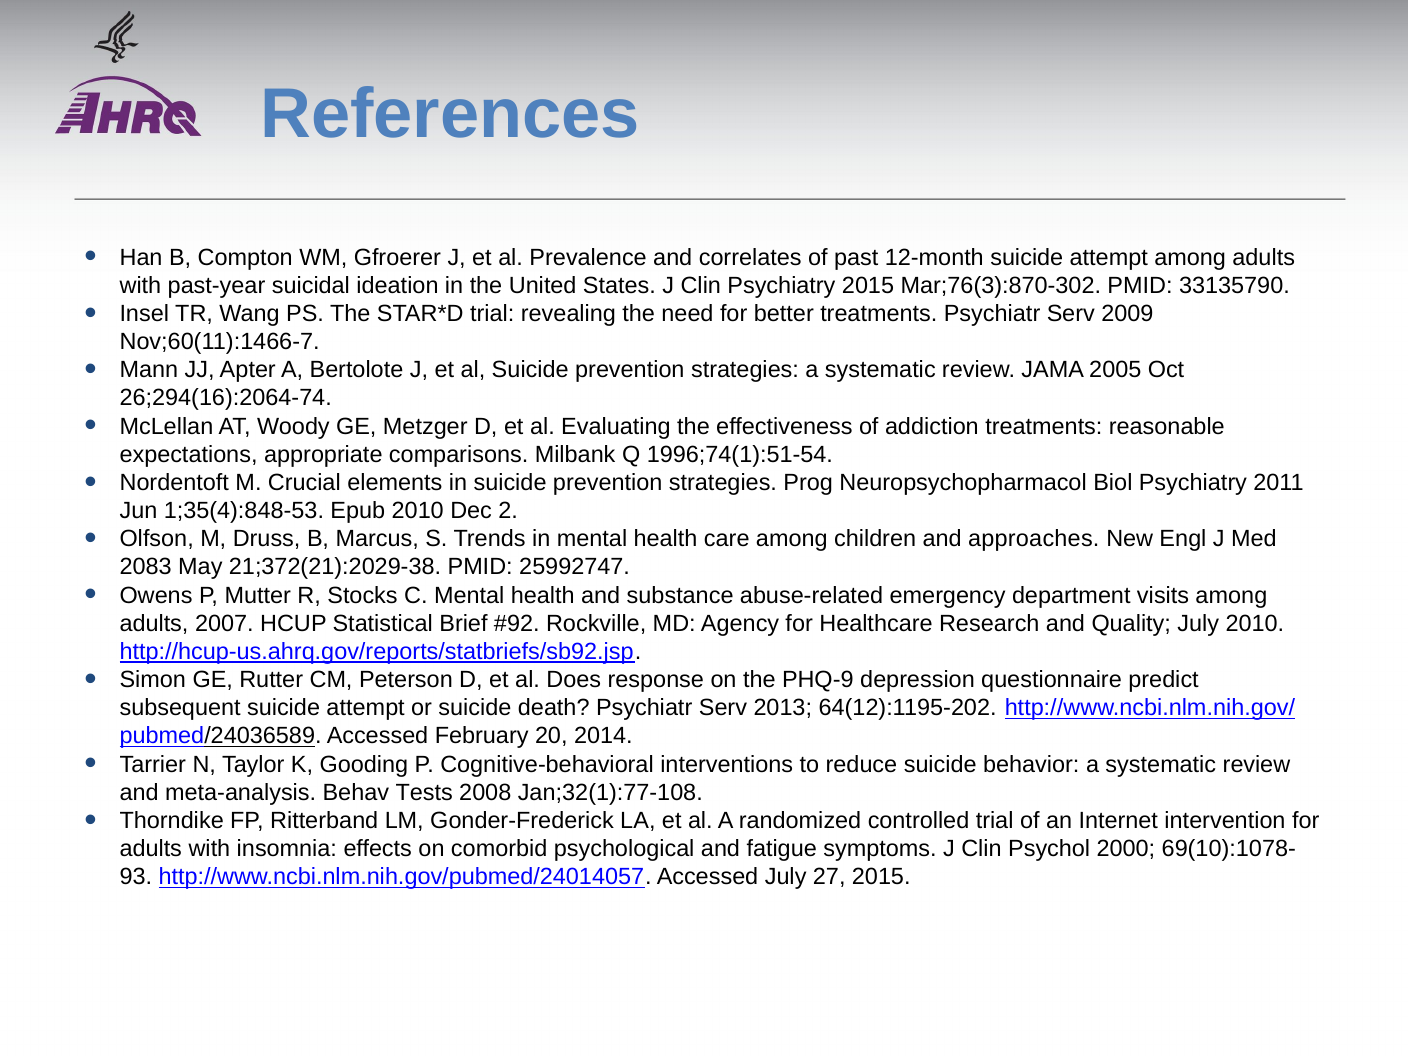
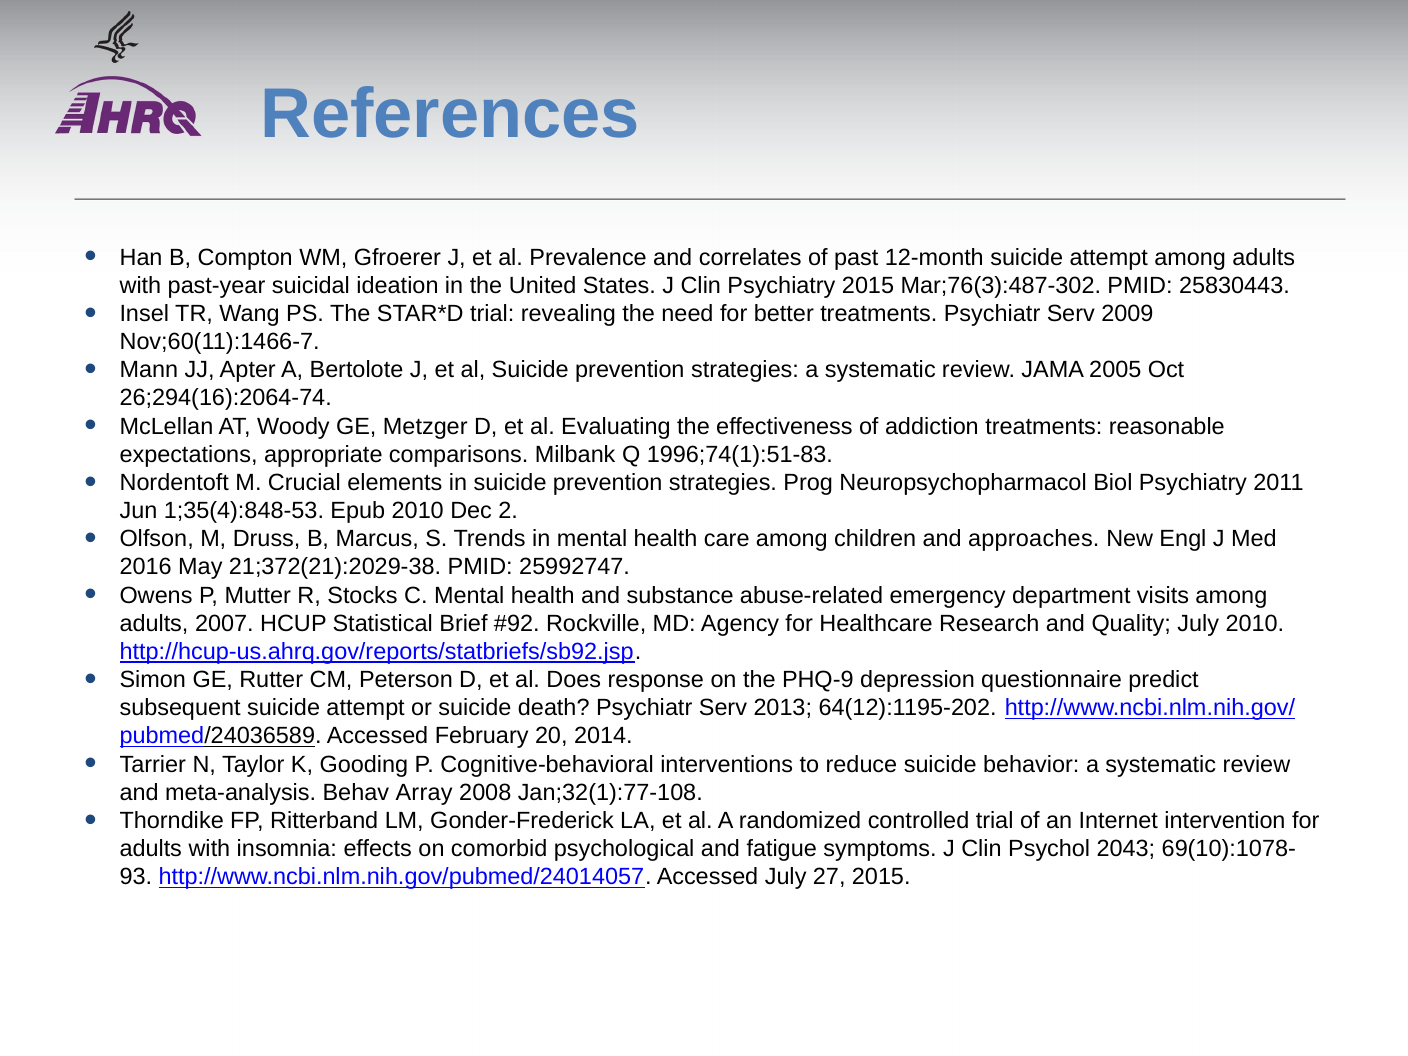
Mar;76(3):870-302: Mar;76(3):870-302 -> Mar;76(3):487-302 (1001, 286)
33135790: 33135790 -> 25830443 (1234, 286)
1996;74(1):51-54: 1996;74(1):51-54 -> 1996;74(1):51-83 (740, 455)
2083: 2083 -> 2016 (146, 567)
Tests: Tests -> Array (424, 792)
2000: 2000 -> 2043 (1126, 849)
